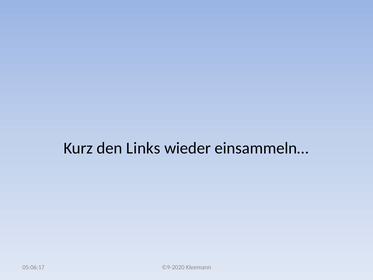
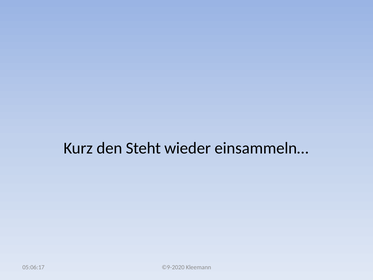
Links: Links -> Steht (143, 148)
